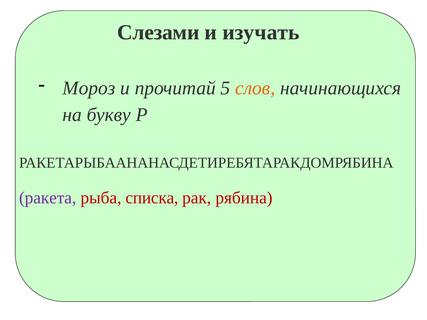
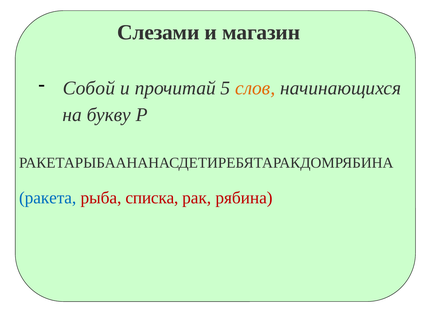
изучать: изучать -> магазин (261, 32)
Мороз: Мороз -> Собой (89, 88)
ракета colour: purple -> blue (48, 198)
